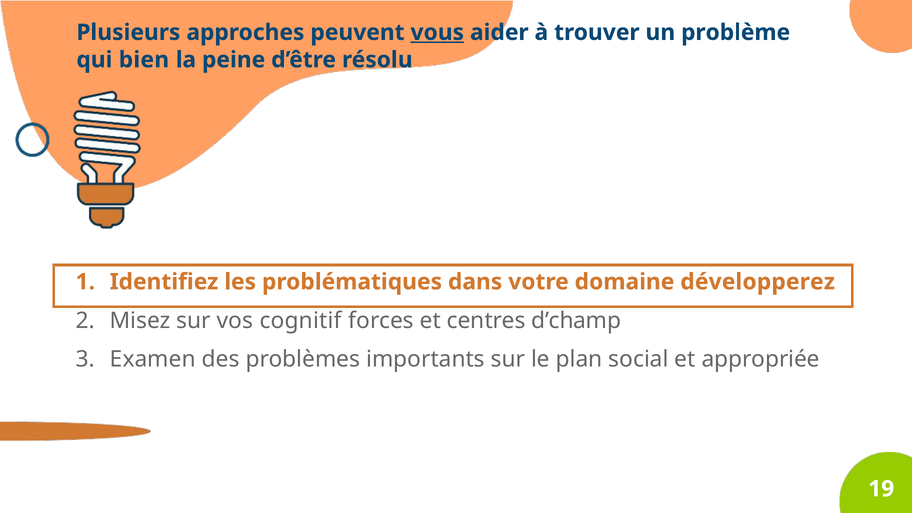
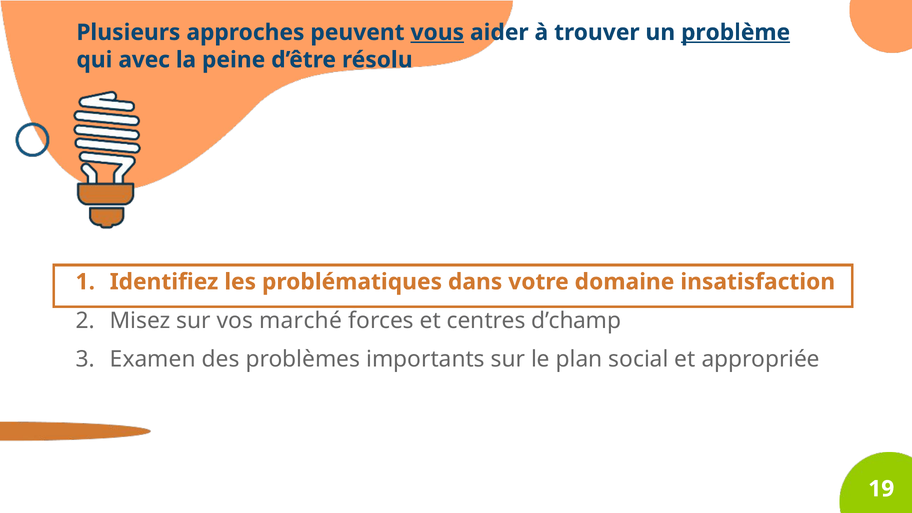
problème underline: none -> present (736, 32)
bien: bien -> avec (144, 60)
développerez: développerez -> insatisfaction (758, 282)
cognitif: cognitif -> marché (301, 321)
